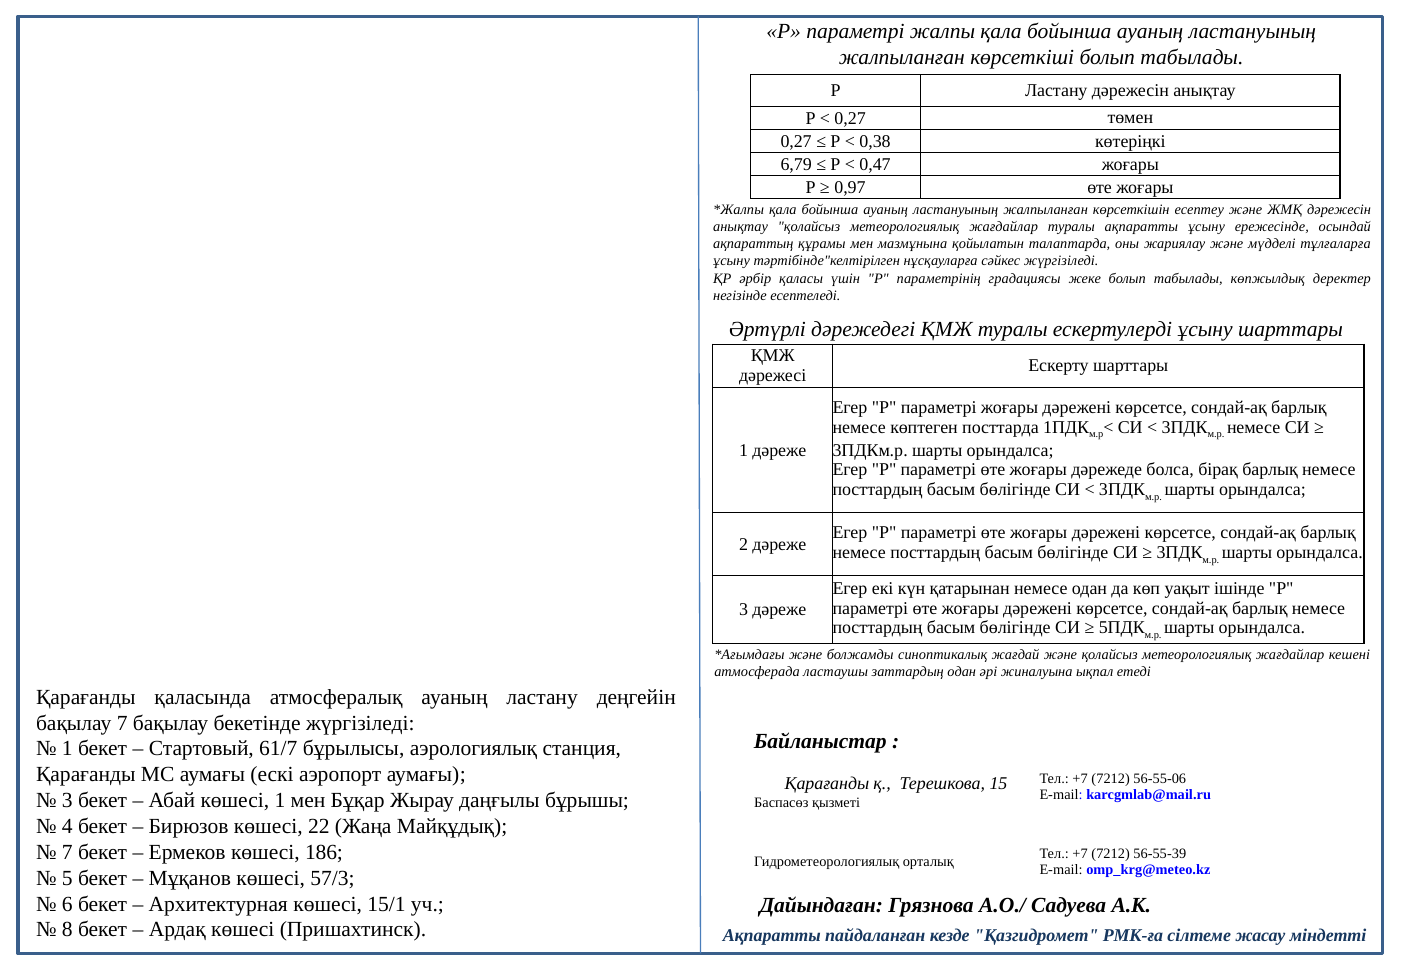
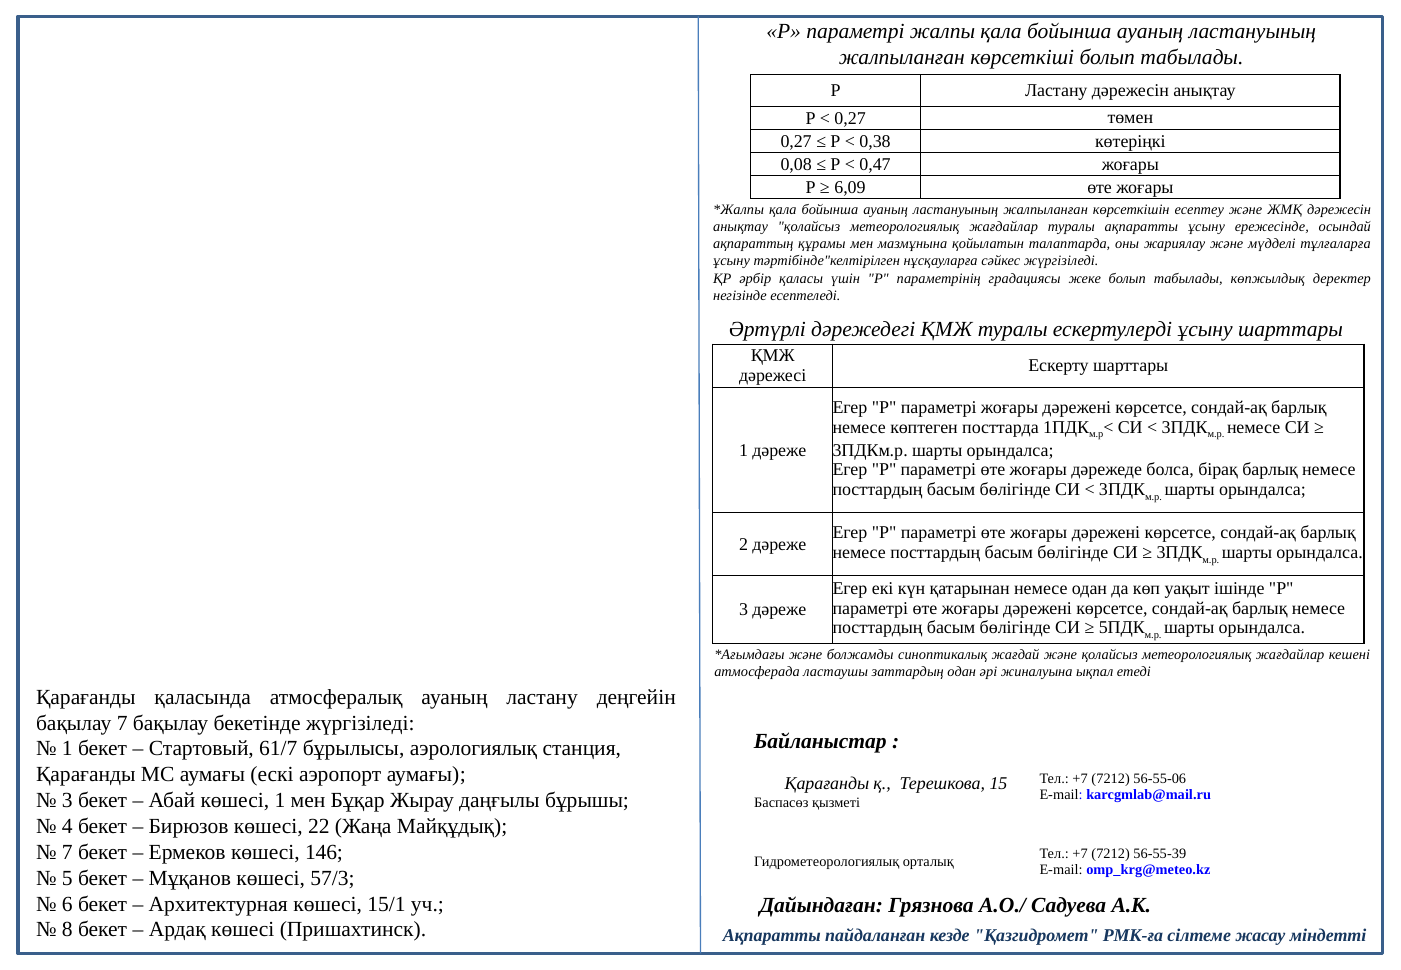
6,79: 6,79 -> 0,08 (796, 165)
0,97: 0,97 -> 6,09 (850, 188)
186: 186 -> 146 (324, 852)
